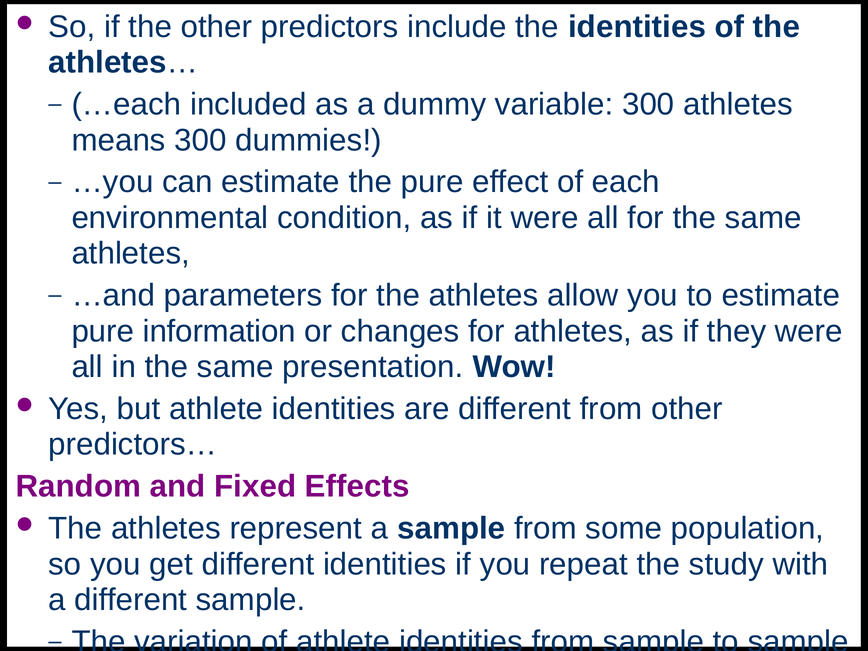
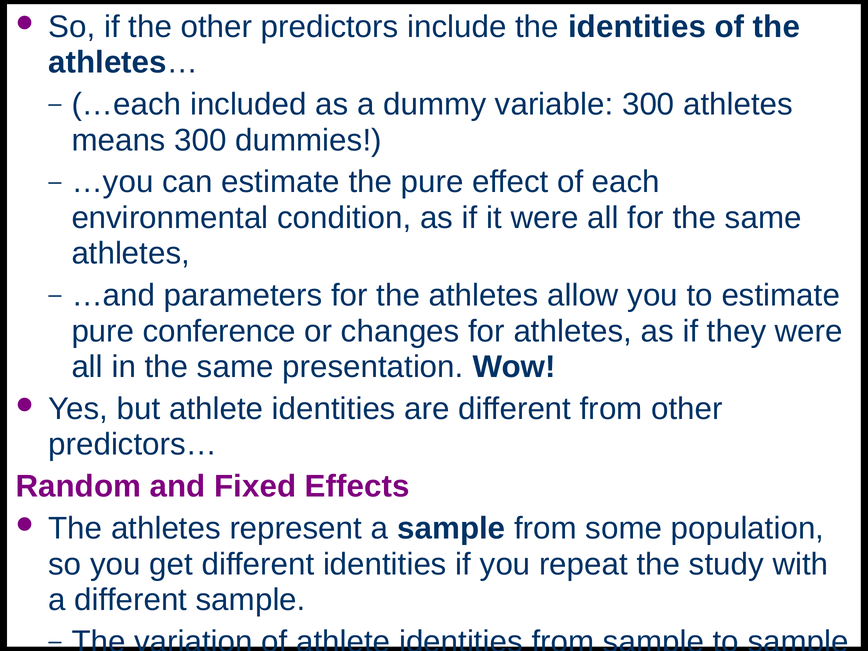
information: information -> conference (219, 331)
